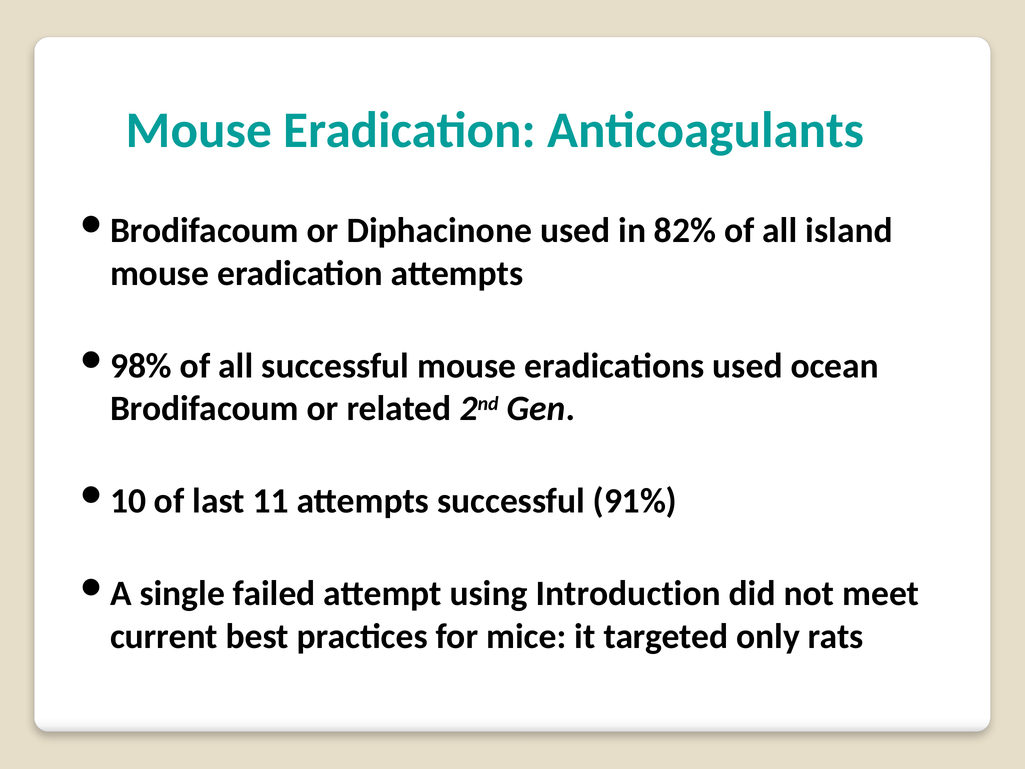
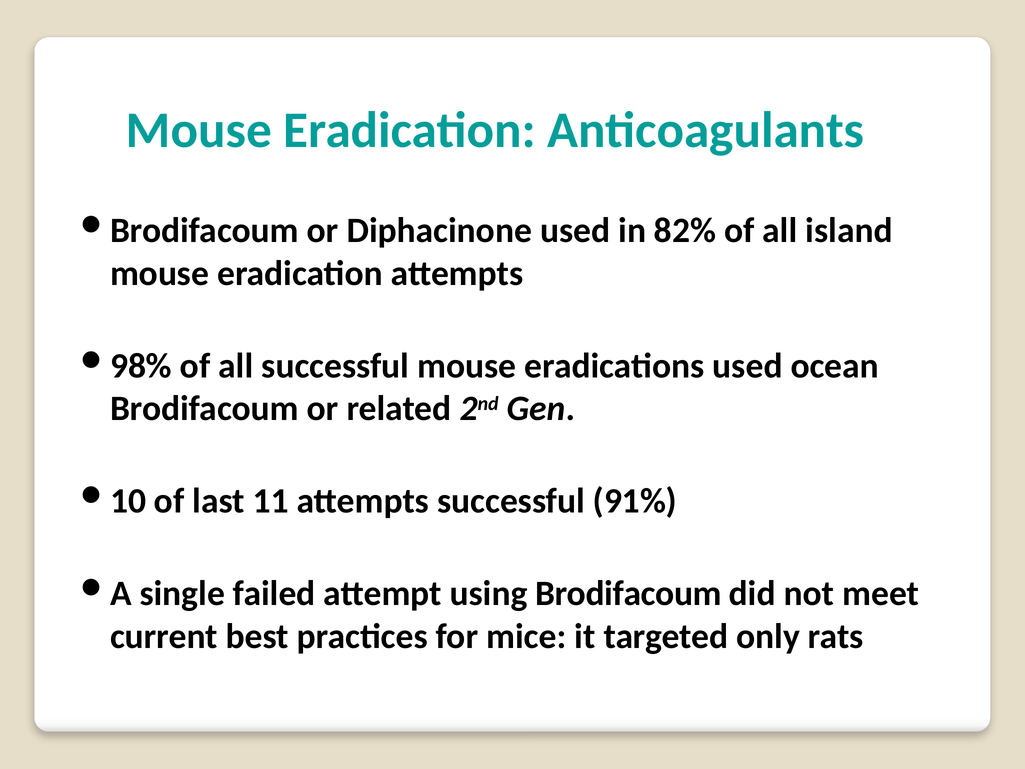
using Introduction: Introduction -> Brodifacoum (628, 593)
